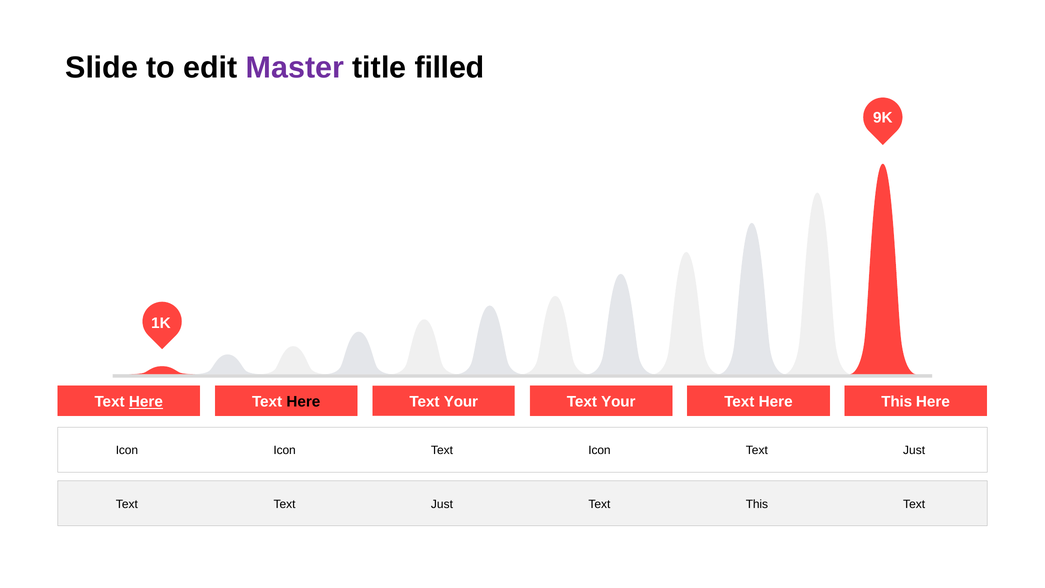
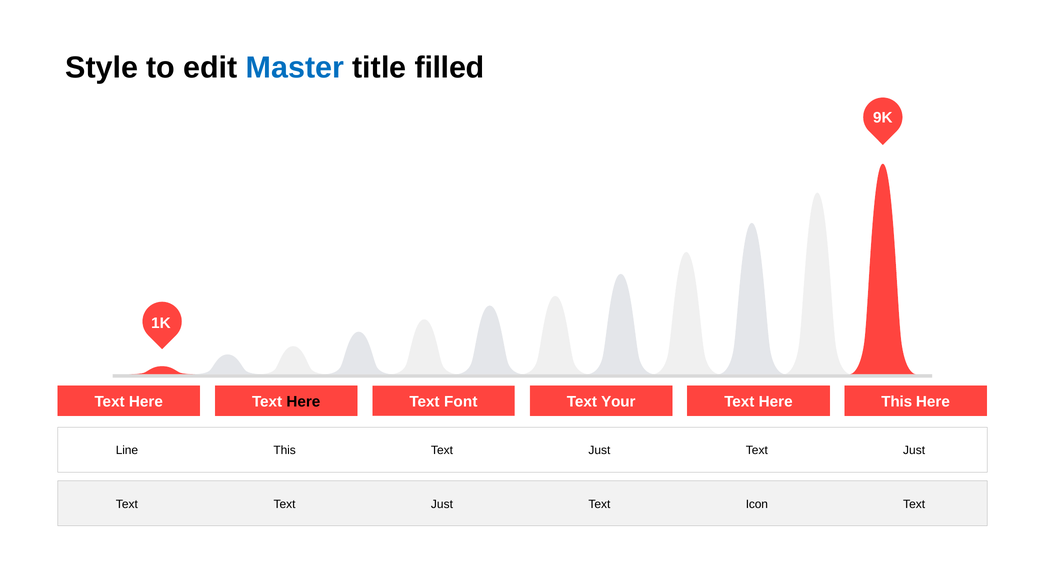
Slide: Slide -> Style (102, 68)
Master colour: purple -> blue (295, 68)
Here underline: present -> none (146, 402)
Your: Your -> Font (461, 402)
Icon: Icon -> Line (127, 450)
Icon: Icon -> This (285, 450)
Icon: Icon -> Just (599, 450)
Text This: This -> Icon (757, 504)
